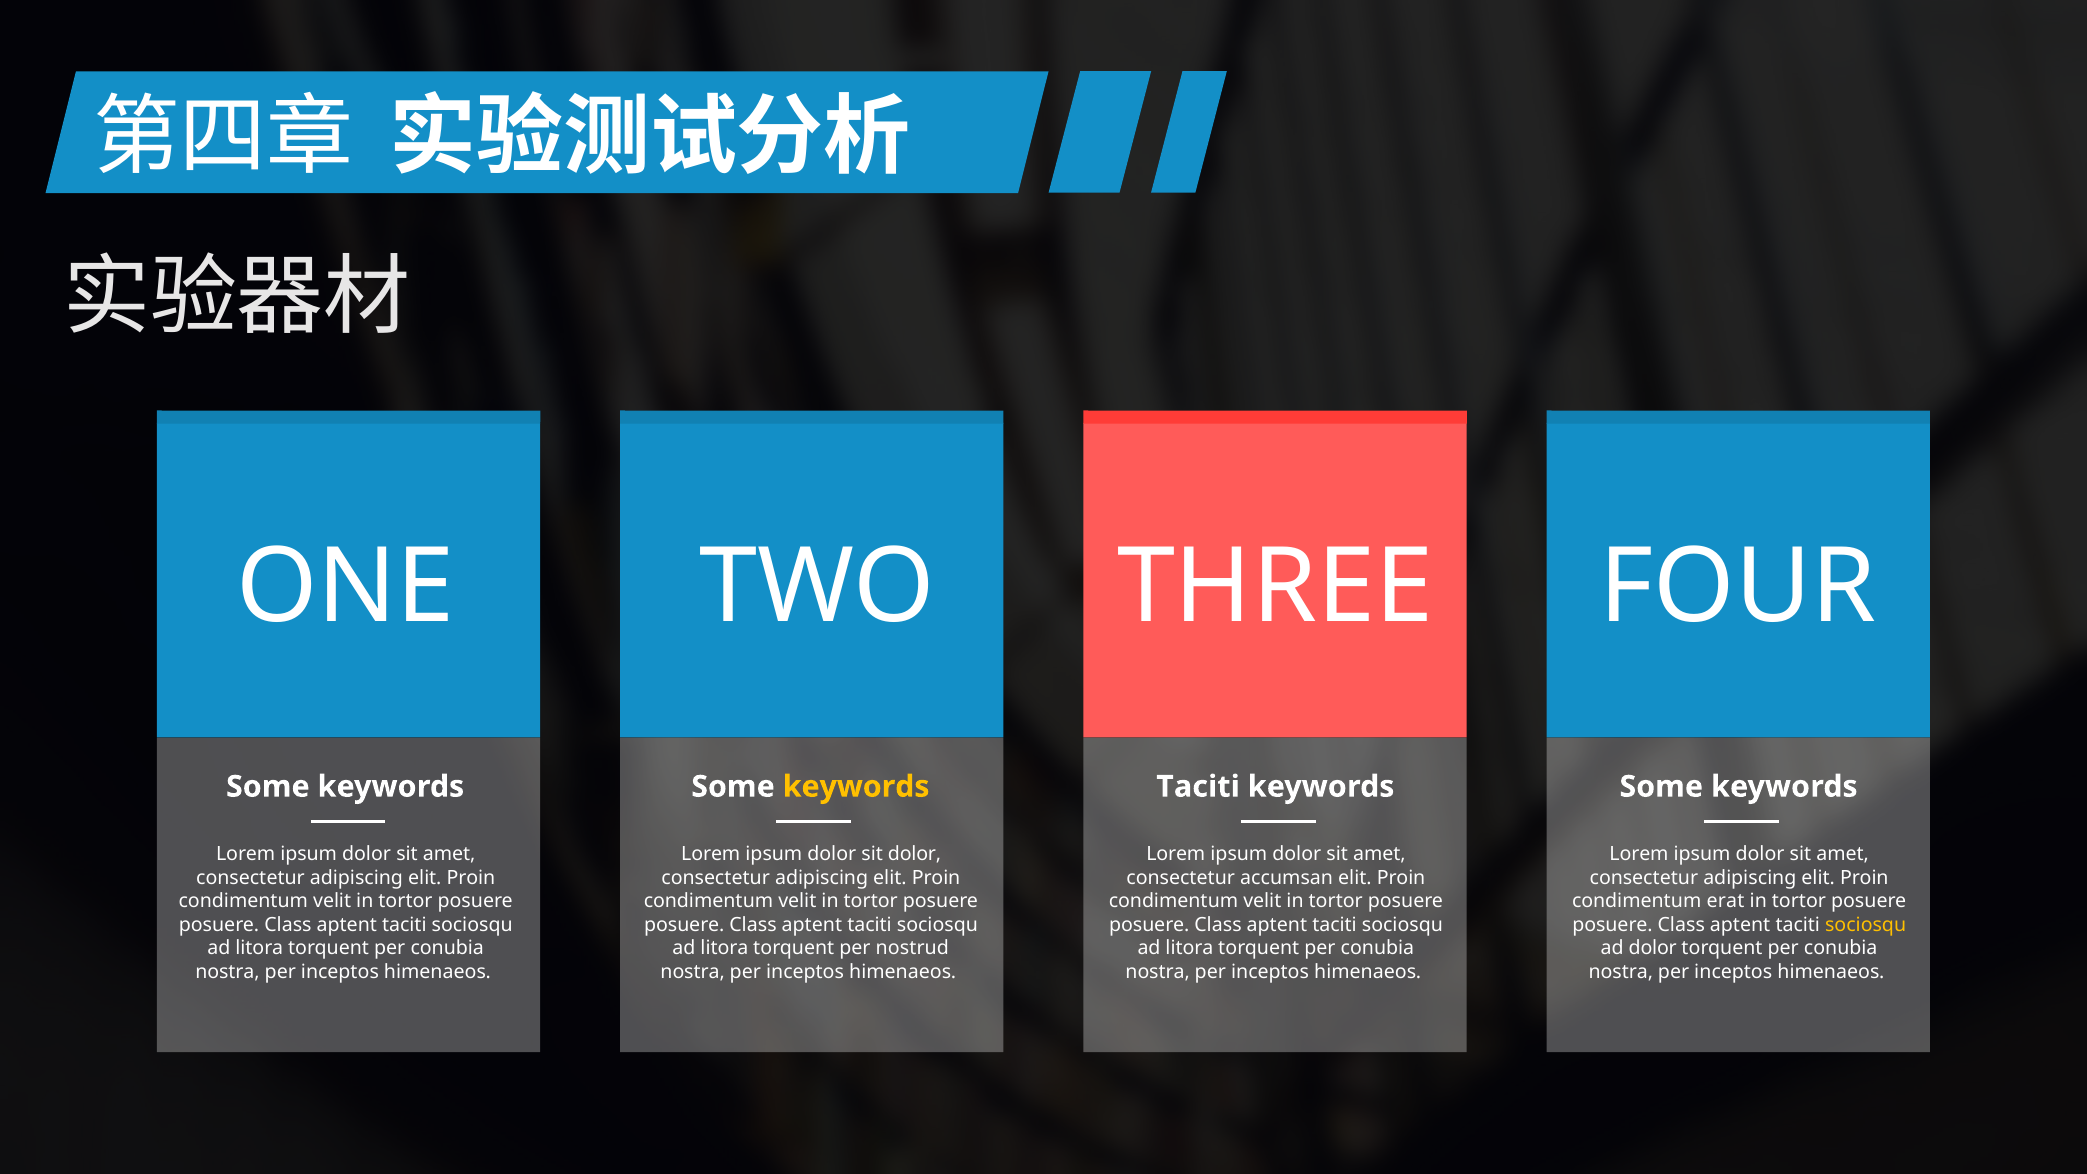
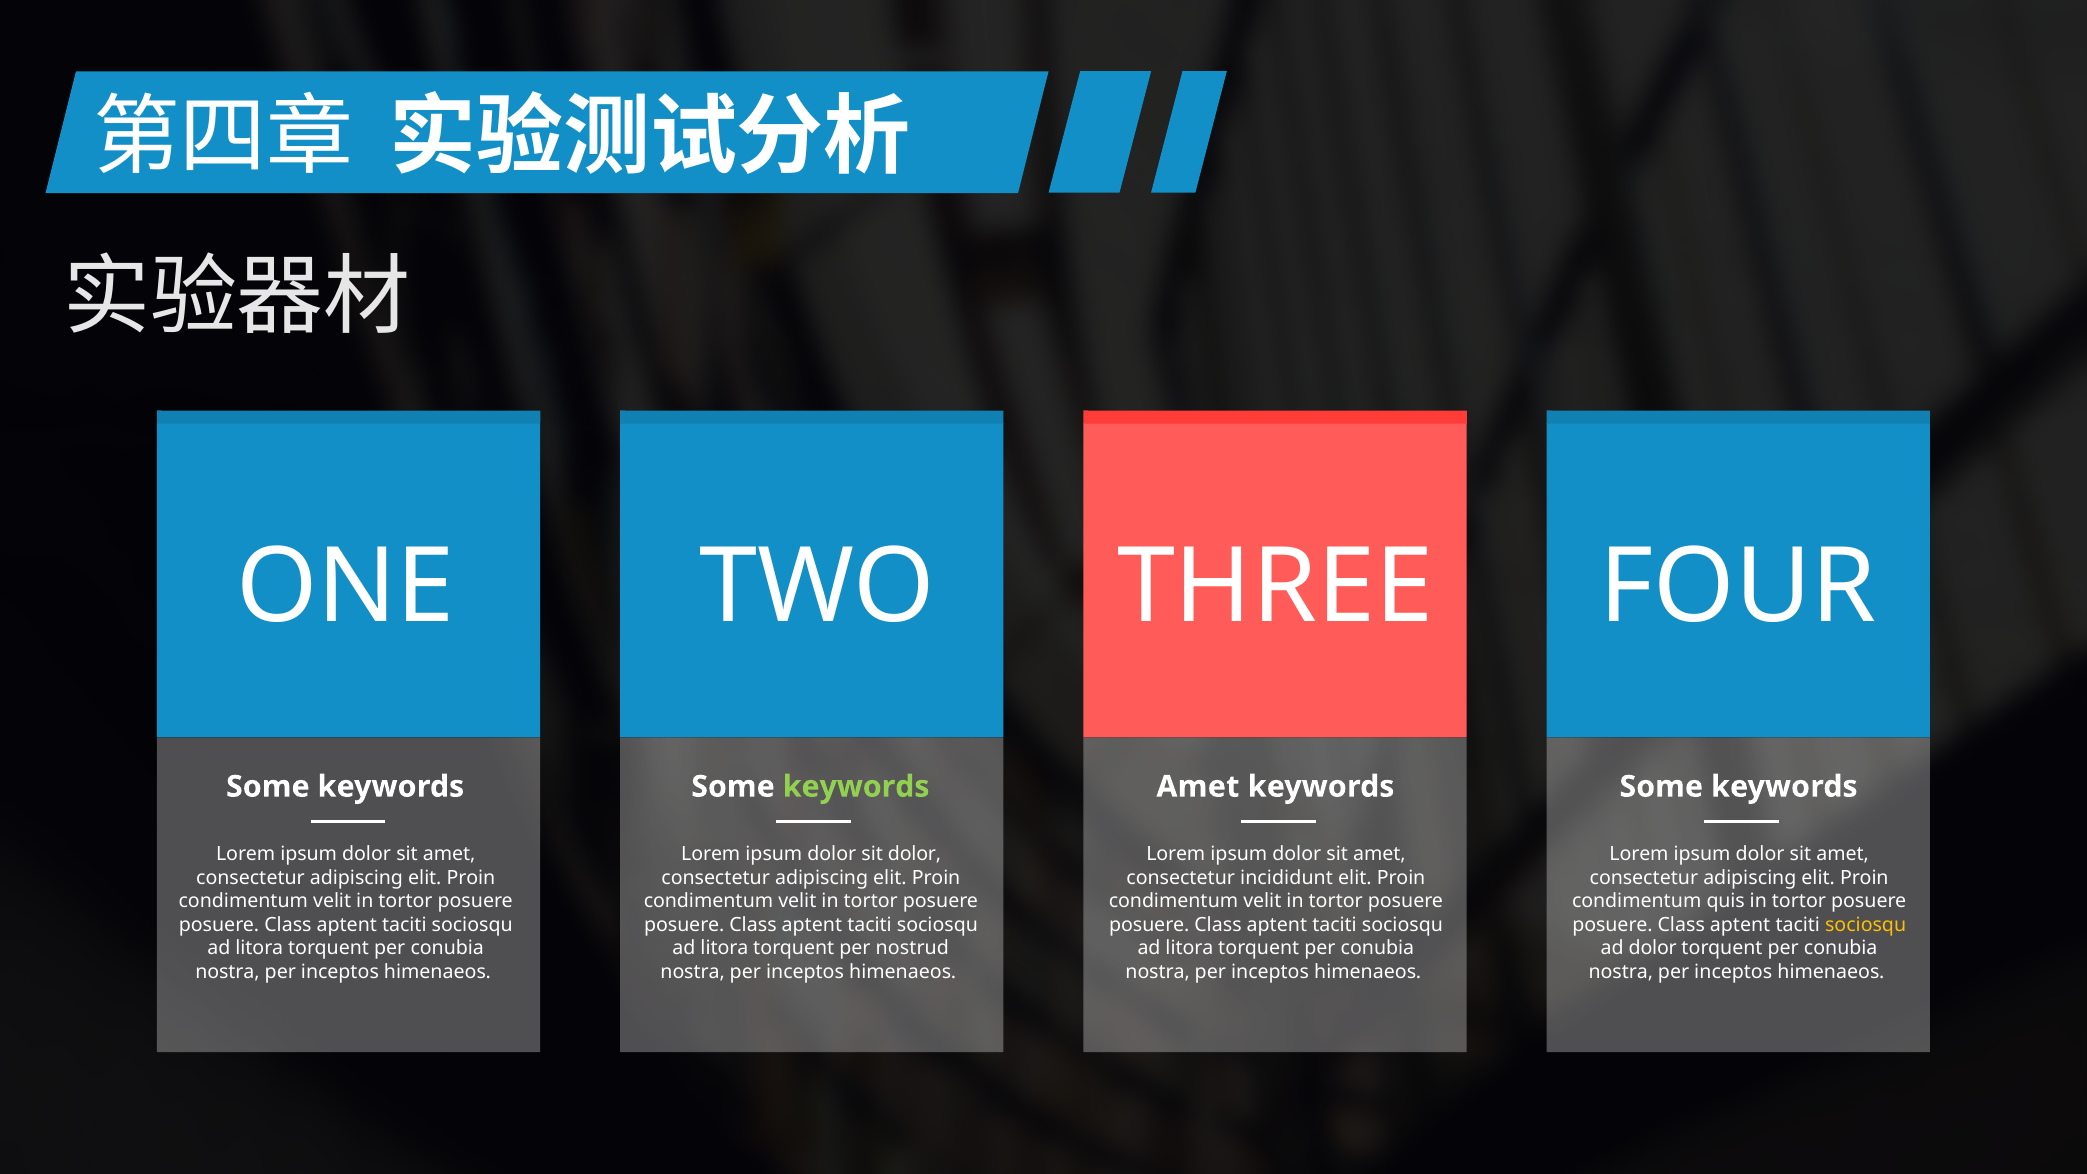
keywords colour: yellow -> light green (856, 787)
Taciti: Taciti -> Amet (1198, 787)
accumsan: accumsan -> incididunt (1287, 878)
erat: erat -> quis (1726, 901)
